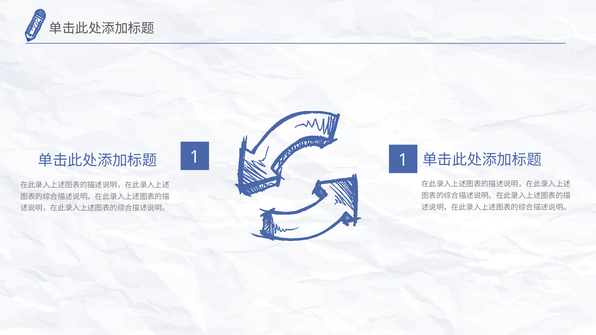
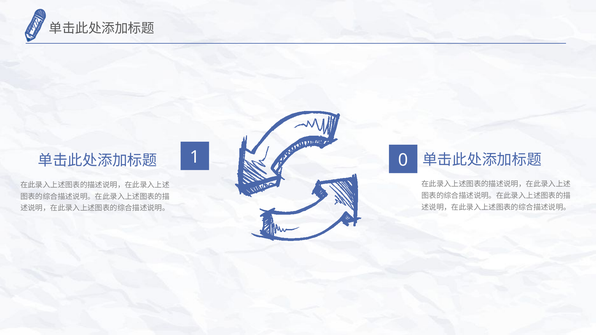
1: 1 -> 0 (403, 160)
